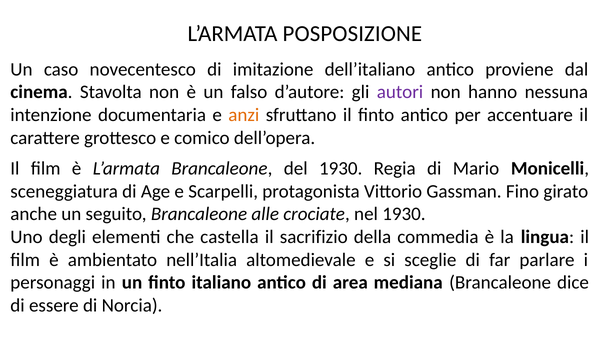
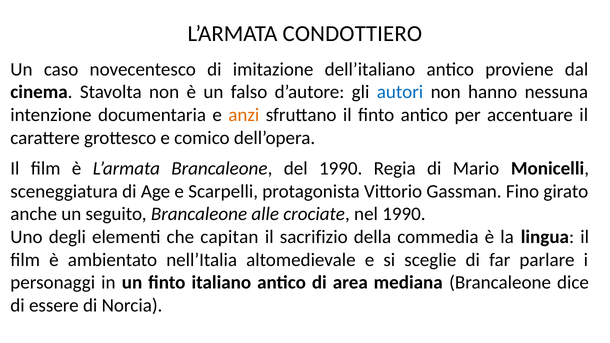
POSPOSIZIONE: POSPOSIZIONE -> CONDOTTIERO (352, 34)
autori colour: purple -> blue (400, 92)
del 1930: 1930 -> 1990 (341, 168)
nel 1930: 1930 -> 1990 (404, 214)
castella: castella -> capitan (229, 237)
